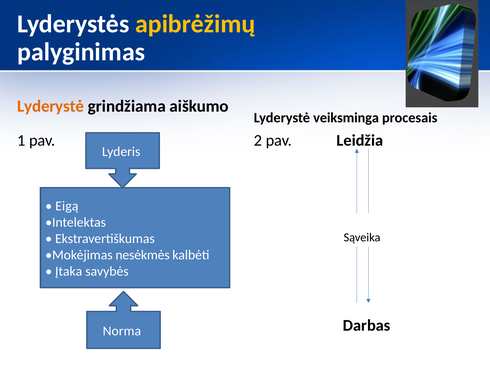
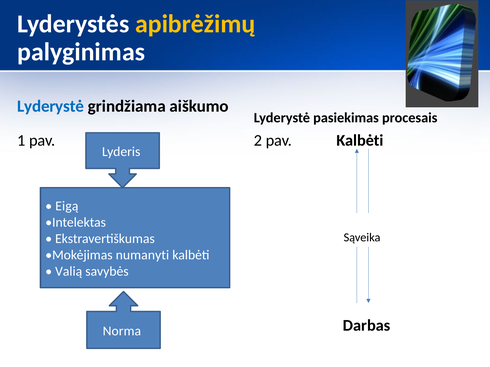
Lyderystė colour: orange -> blue (51, 106)
veiksminga: veiksminga -> pasiekimas (346, 118)
pav Leidžia: Leidžia -> Kalbėti (360, 141)
nesėkmės: nesėkmės -> numanyti (142, 255)
Įtaka: Įtaka -> Valią (69, 272)
